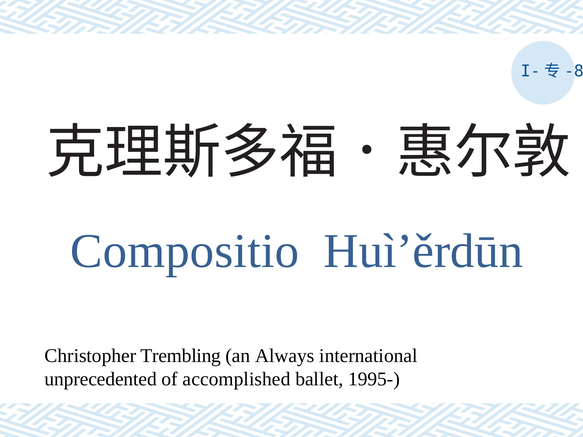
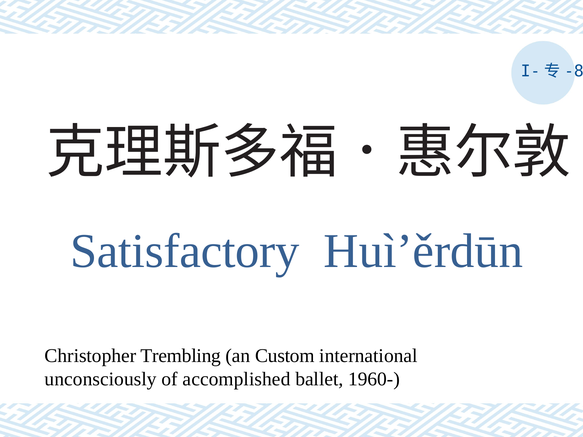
Compositio: Compositio -> Satisfactory (185, 251)
Always: Always -> Custom (285, 356)
unprecedented: unprecedented -> unconsciously (101, 379)
1995-: 1995- -> 1960- (374, 379)
